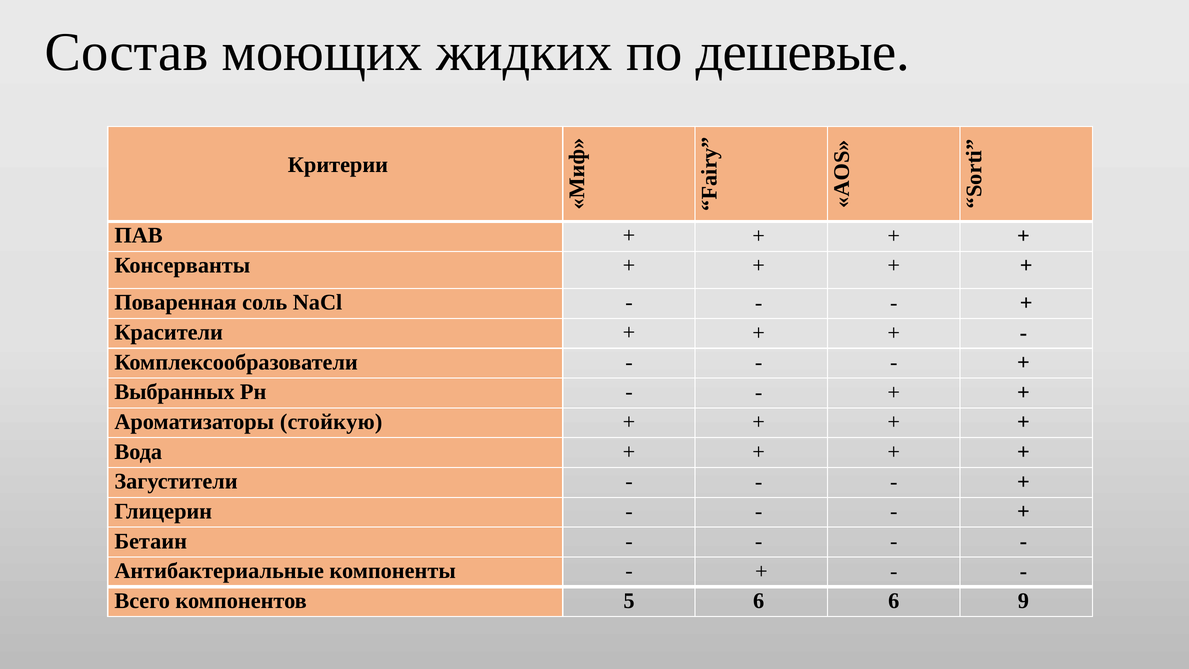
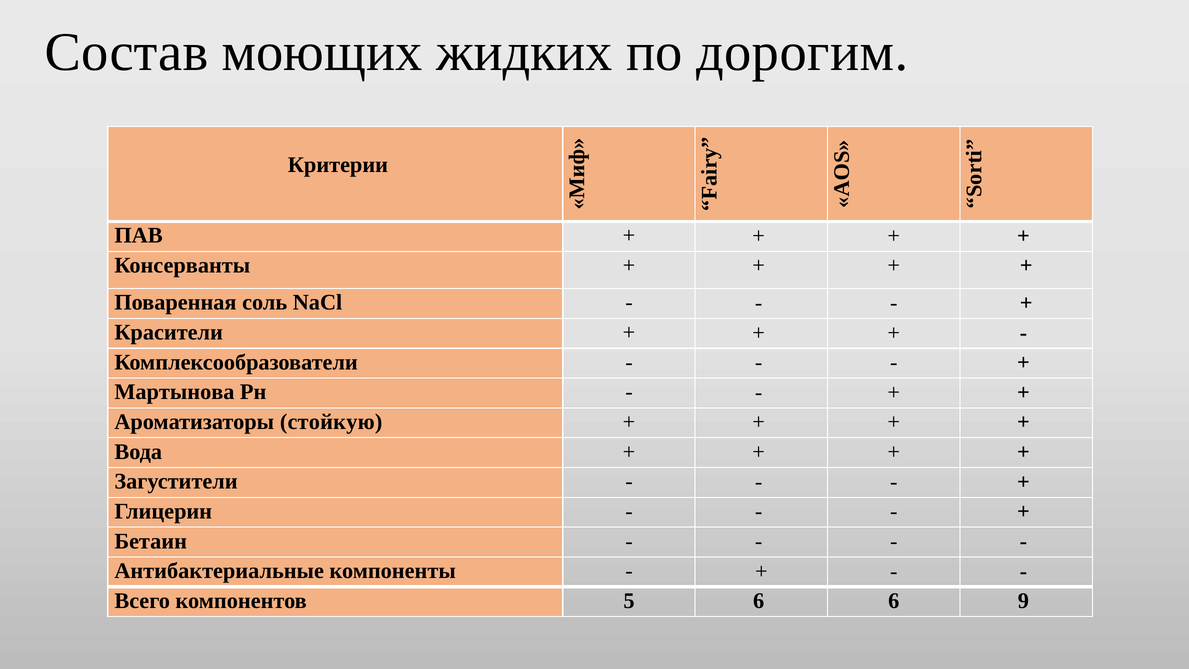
дешевые: дешевые -> дорогим (802, 52)
Выбранных: Выбранных -> Мартынова (174, 392)
